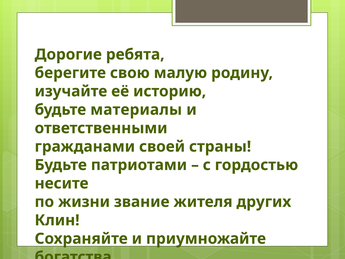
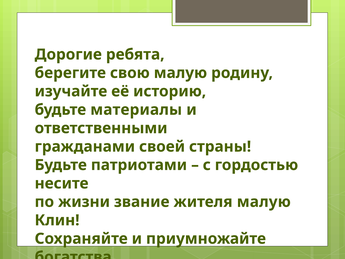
жителя других: других -> малую (264, 202)
